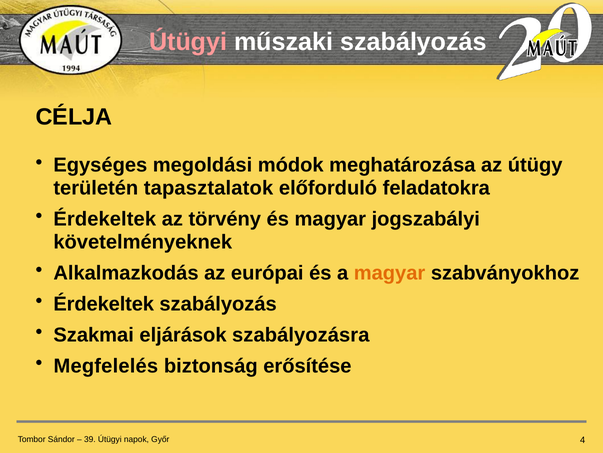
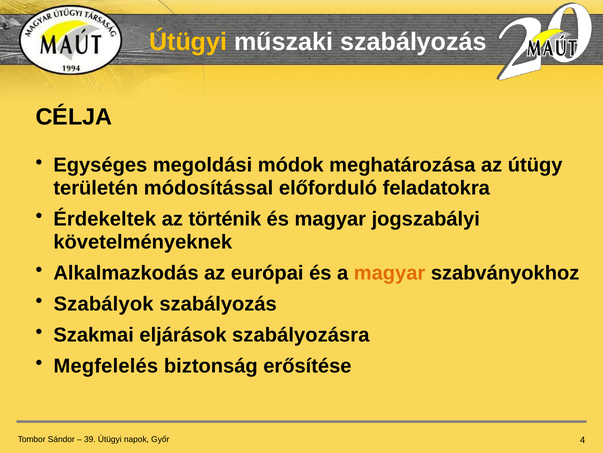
Útügyi colour: pink -> yellow (188, 42)
tapasztalatok: tapasztalatok -> módosítással (209, 188)
törvény: törvény -> történik (225, 219)
Érdekeltek: Érdekeltek -> Szabályok (104, 304)
